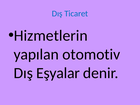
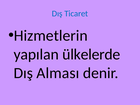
otomotiv: otomotiv -> ülkelerde (91, 54)
Eşyalar: Eşyalar -> Alması (58, 73)
